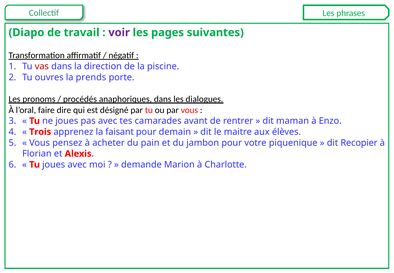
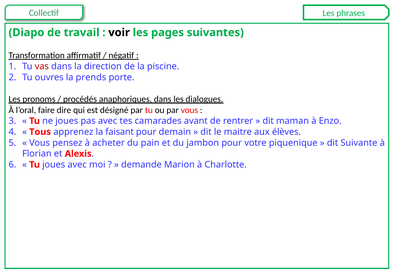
voir colour: purple -> black (119, 32)
Trois: Trois -> Tous (40, 132)
Recopier: Recopier -> Suivante (359, 143)
